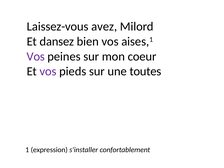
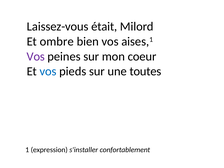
avez: avez -> était (104, 27)
dansez: dansez -> ombre (57, 41)
vos colour: purple -> blue (48, 71)
